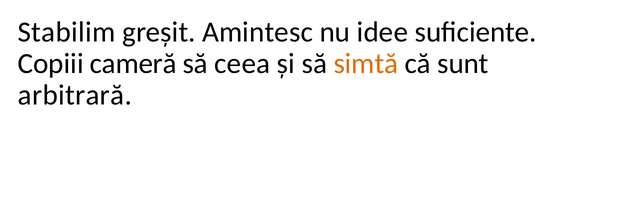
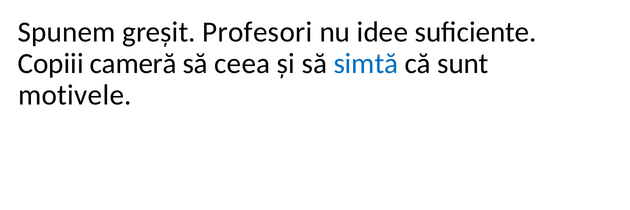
Stabilim: Stabilim -> Spunem (67, 32)
Amintesc: Amintesc -> Profesori (257, 32)
simtă colour: orange -> blue (366, 63)
arbitrară: arbitrară -> motivele (75, 95)
